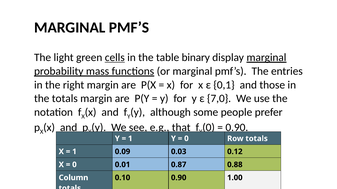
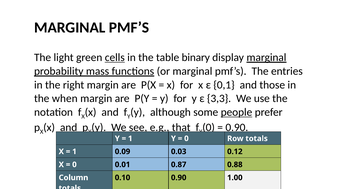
the totals: totals -> when (65, 99)
7,0: 7,0 -> 3,3 (219, 99)
people underline: none -> present (236, 113)
